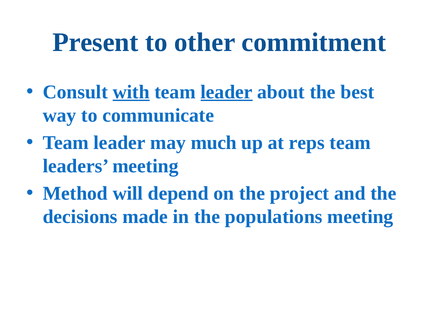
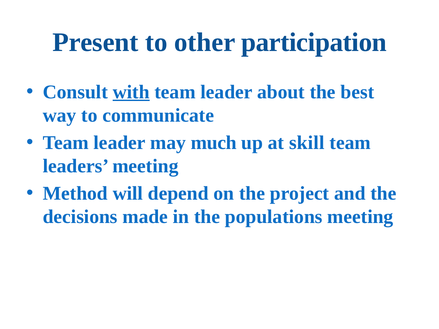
commitment: commitment -> participation (314, 42)
leader underline: present -> none (227, 92)
reps: reps -> skill (307, 143)
